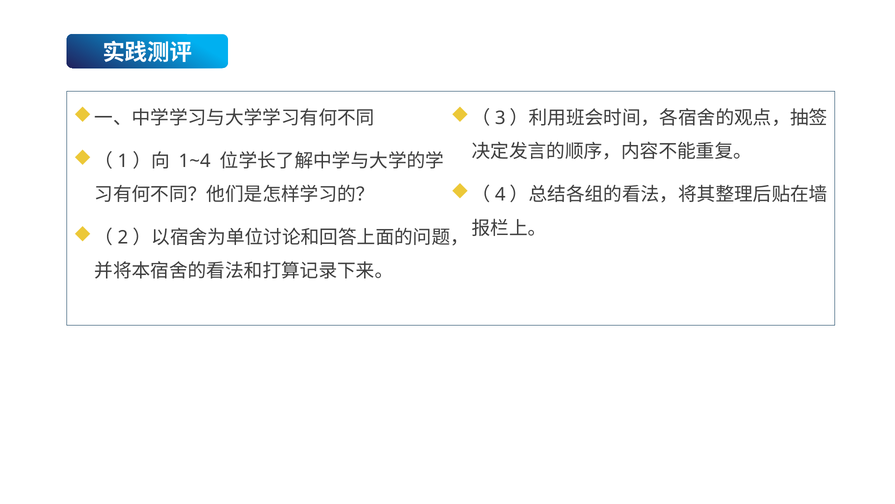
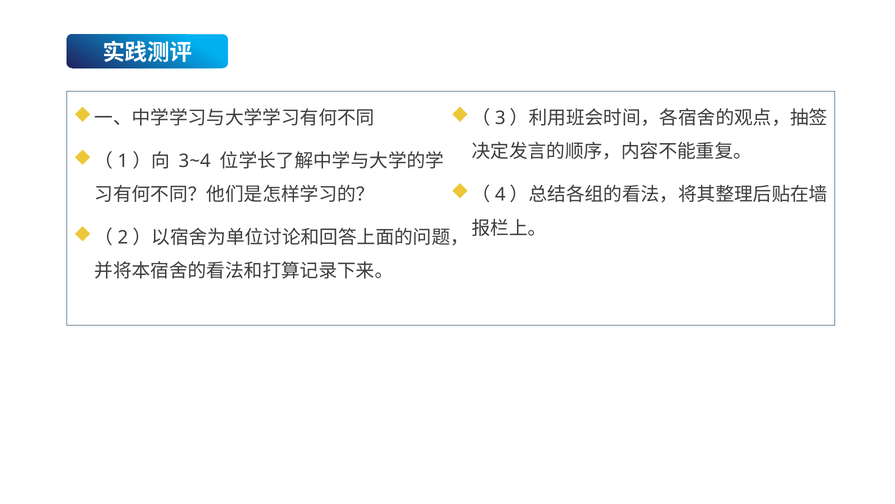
1~4: 1~4 -> 3~4 (195, 161)
